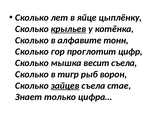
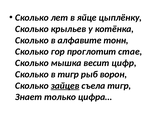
крыльев underline: present -> none (68, 29)
цифр: цифр -> стае (130, 52)
весит съела: съела -> цифр (124, 63)
съела стае: стае -> тигр (119, 86)
